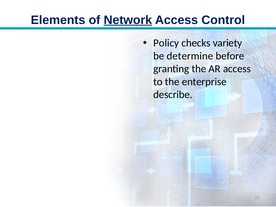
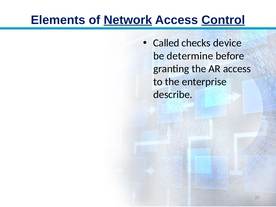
Control underline: none -> present (223, 20)
Policy: Policy -> Called (166, 43)
variety: variety -> device (227, 43)
